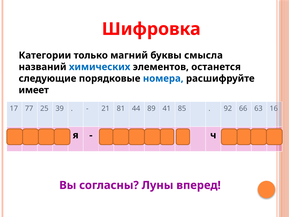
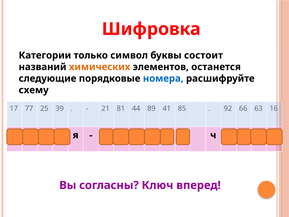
магний: магний -> символ (129, 55)
смысла: смысла -> состоит (203, 55)
химических colour: blue -> orange (100, 67)
имеет: имеет -> схему (34, 90)
Луны: Луны -> Ключ (158, 185)
